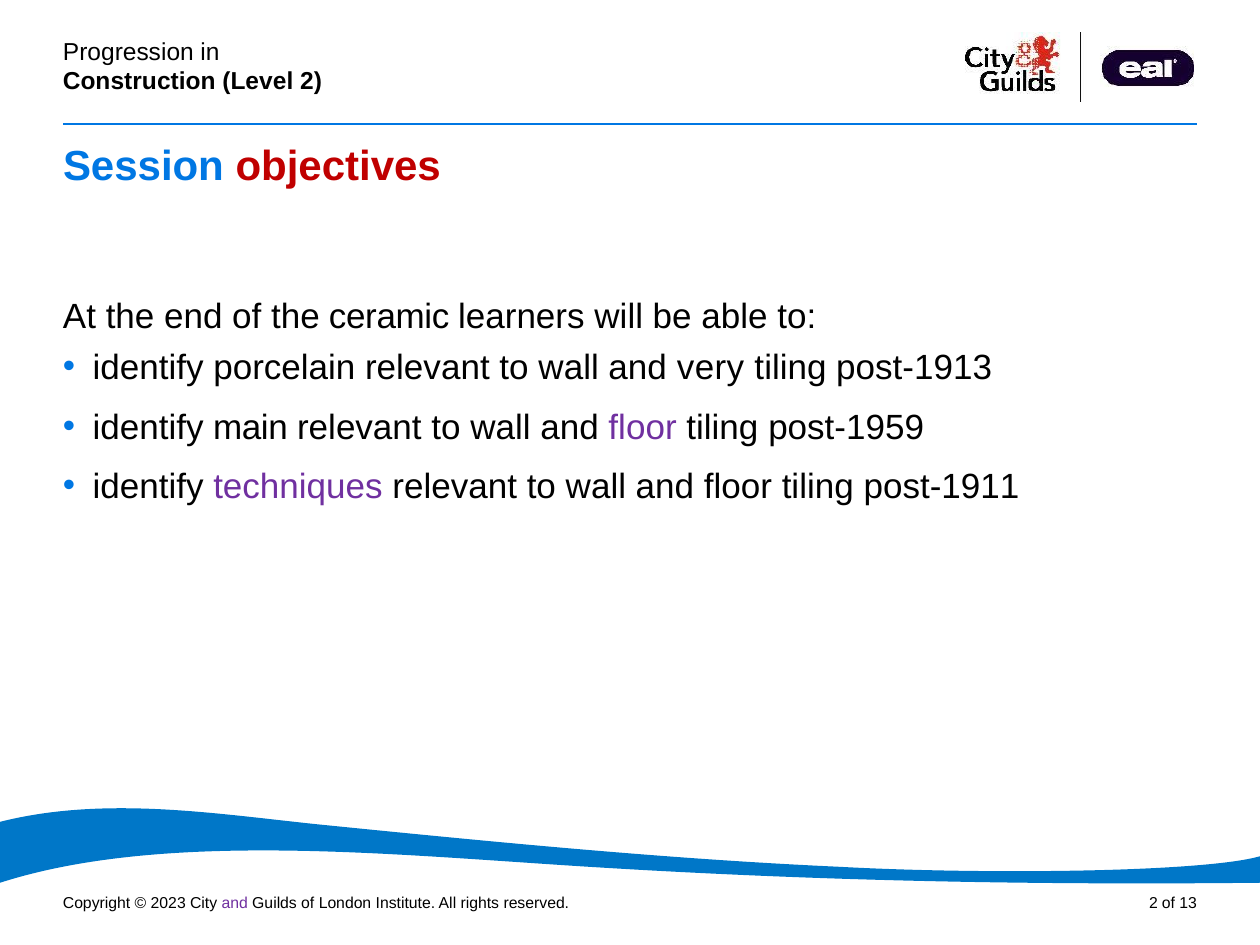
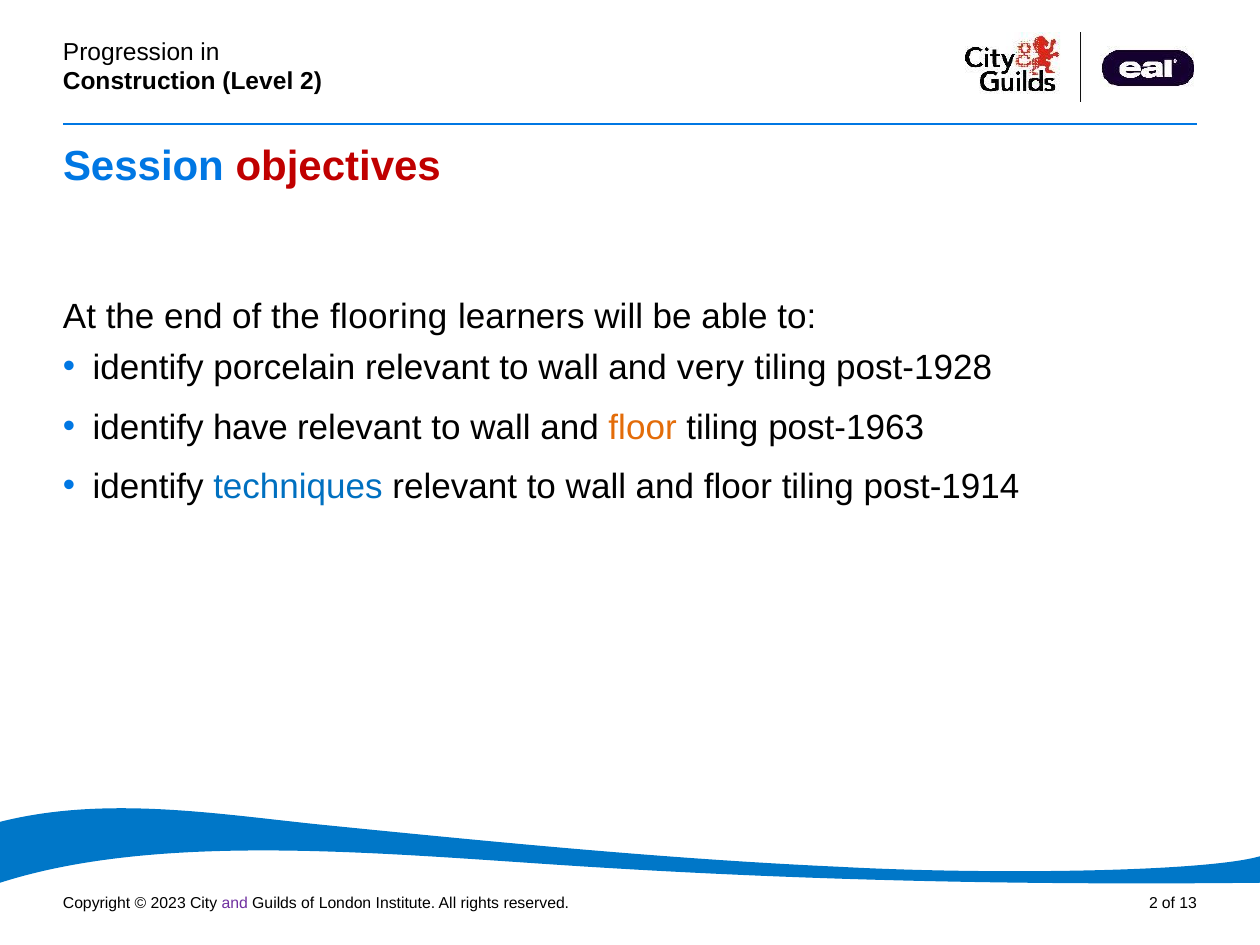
ceramic: ceramic -> flooring (389, 317)
post-1913: post-1913 -> post-1928 (914, 368)
main: main -> have (250, 428)
floor colour: purple -> orange (643, 428)
post-1959: post-1959 -> post-1963 (846, 428)
techniques colour: purple -> blue (298, 487)
post-1911: post-1911 -> post-1914 (942, 487)
